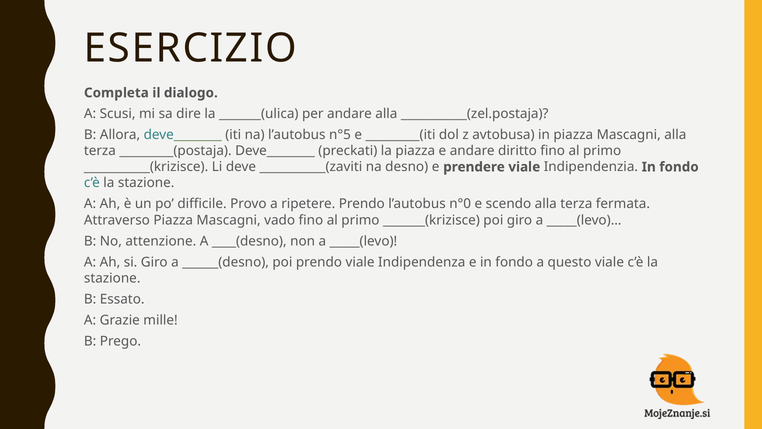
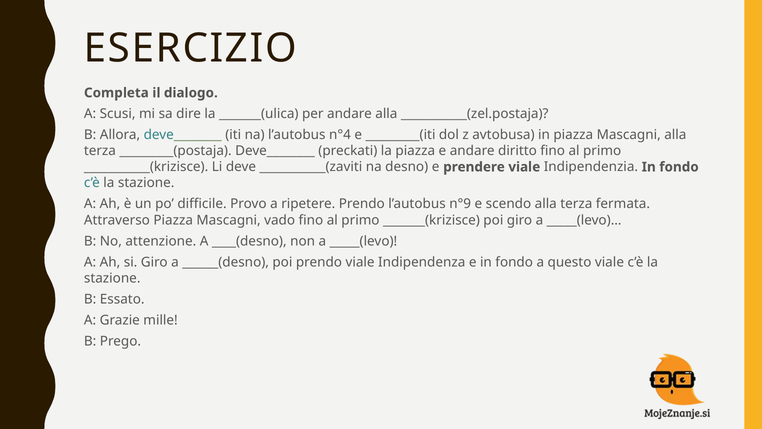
n°5: n°5 -> n°4 (340, 135)
n°0: n°0 -> n°9 (460, 204)
